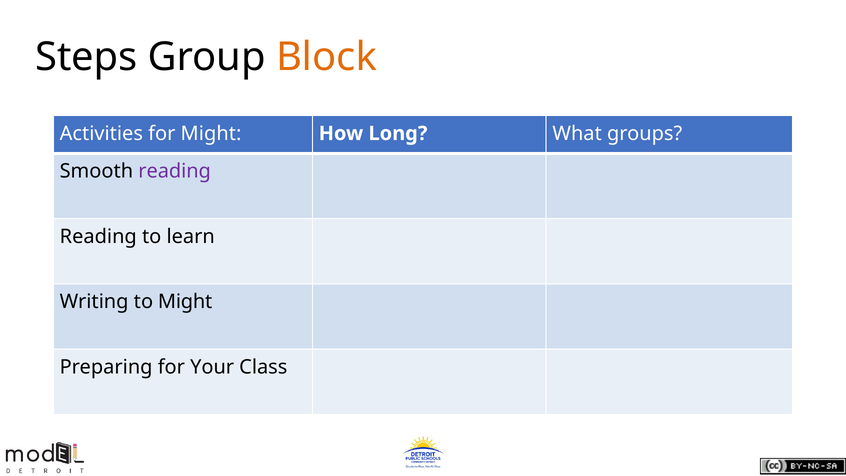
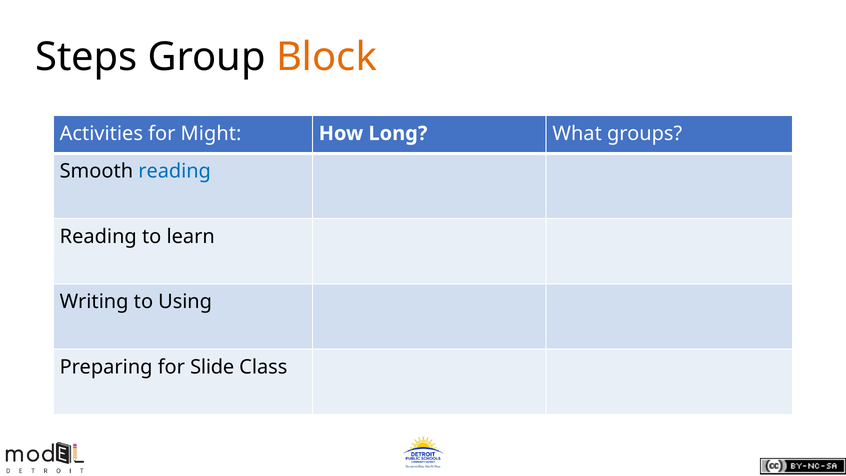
reading colour: purple -> blue (175, 171)
to Might: Might -> Using (185, 302)
Your: Your -> Slide (212, 367)
